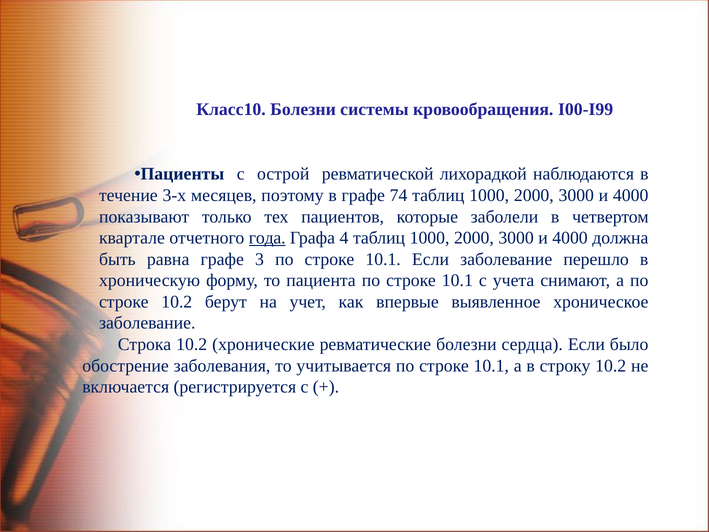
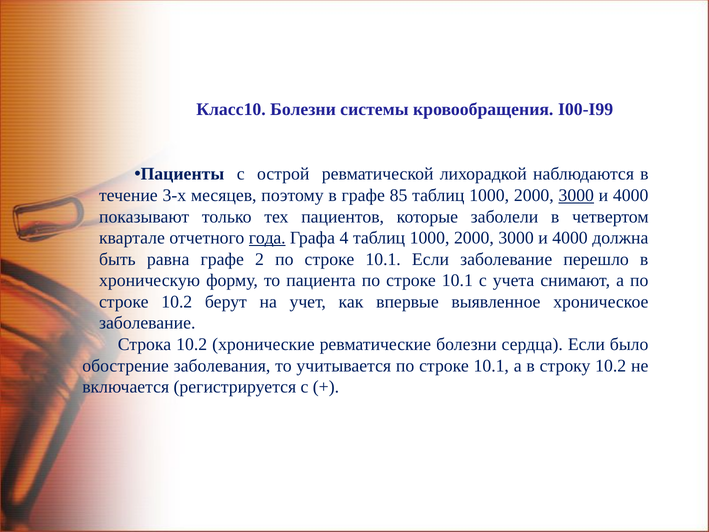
74: 74 -> 85 (399, 195)
3000 underline: none -> present (576, 195)
3: 3 -> 2 (259, 259)
